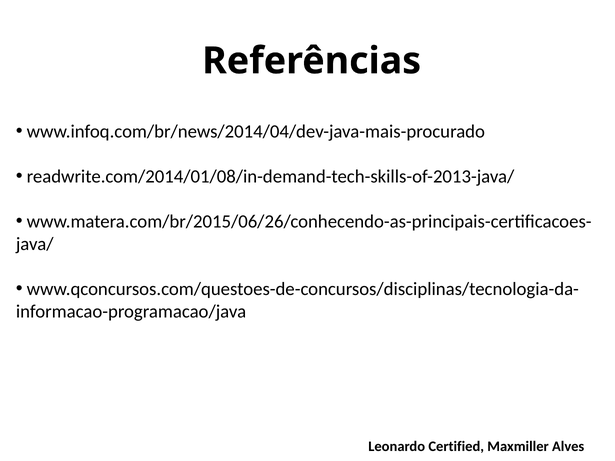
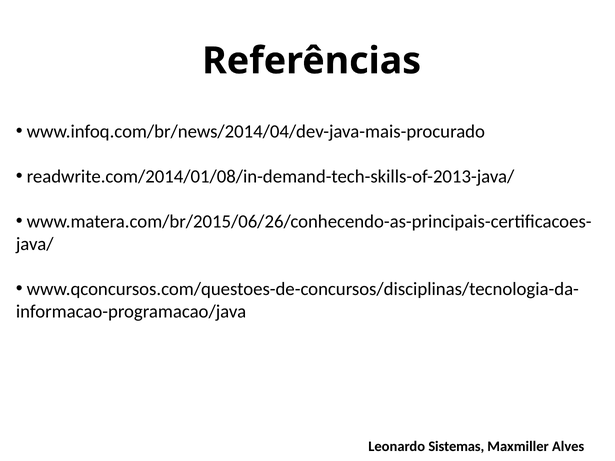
Certified: Certified -> Sistemas (456, 447)
